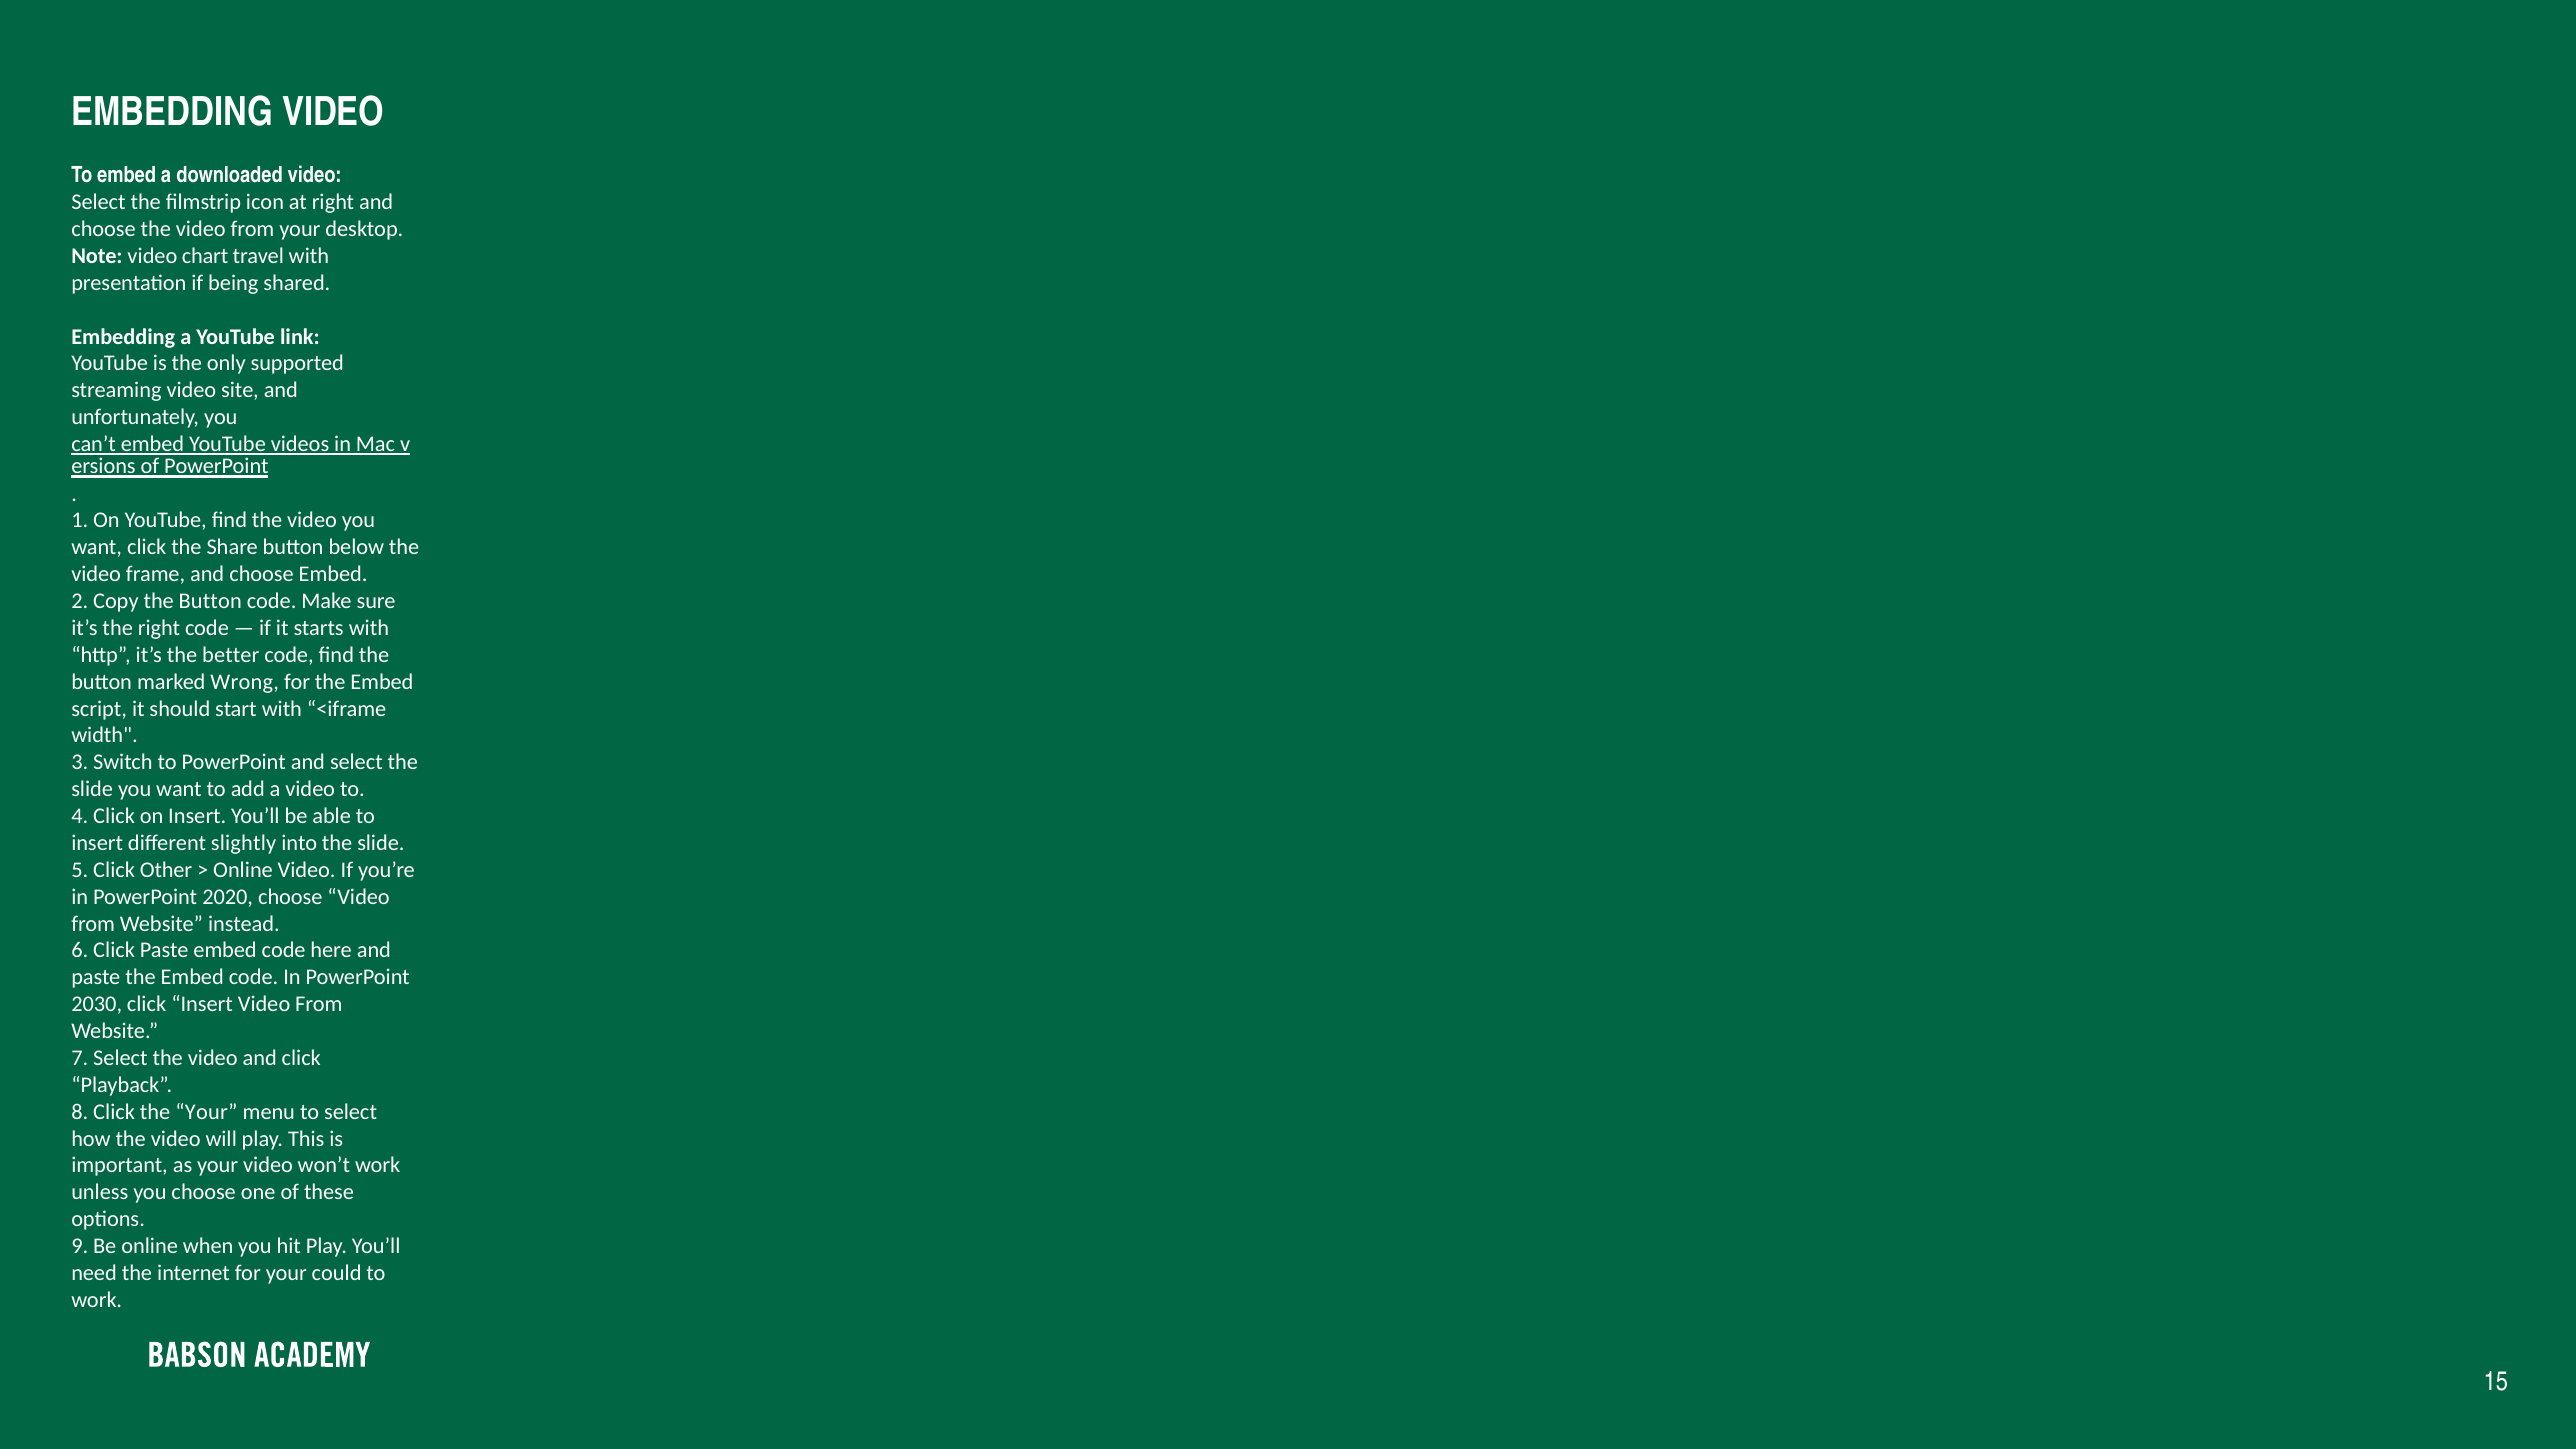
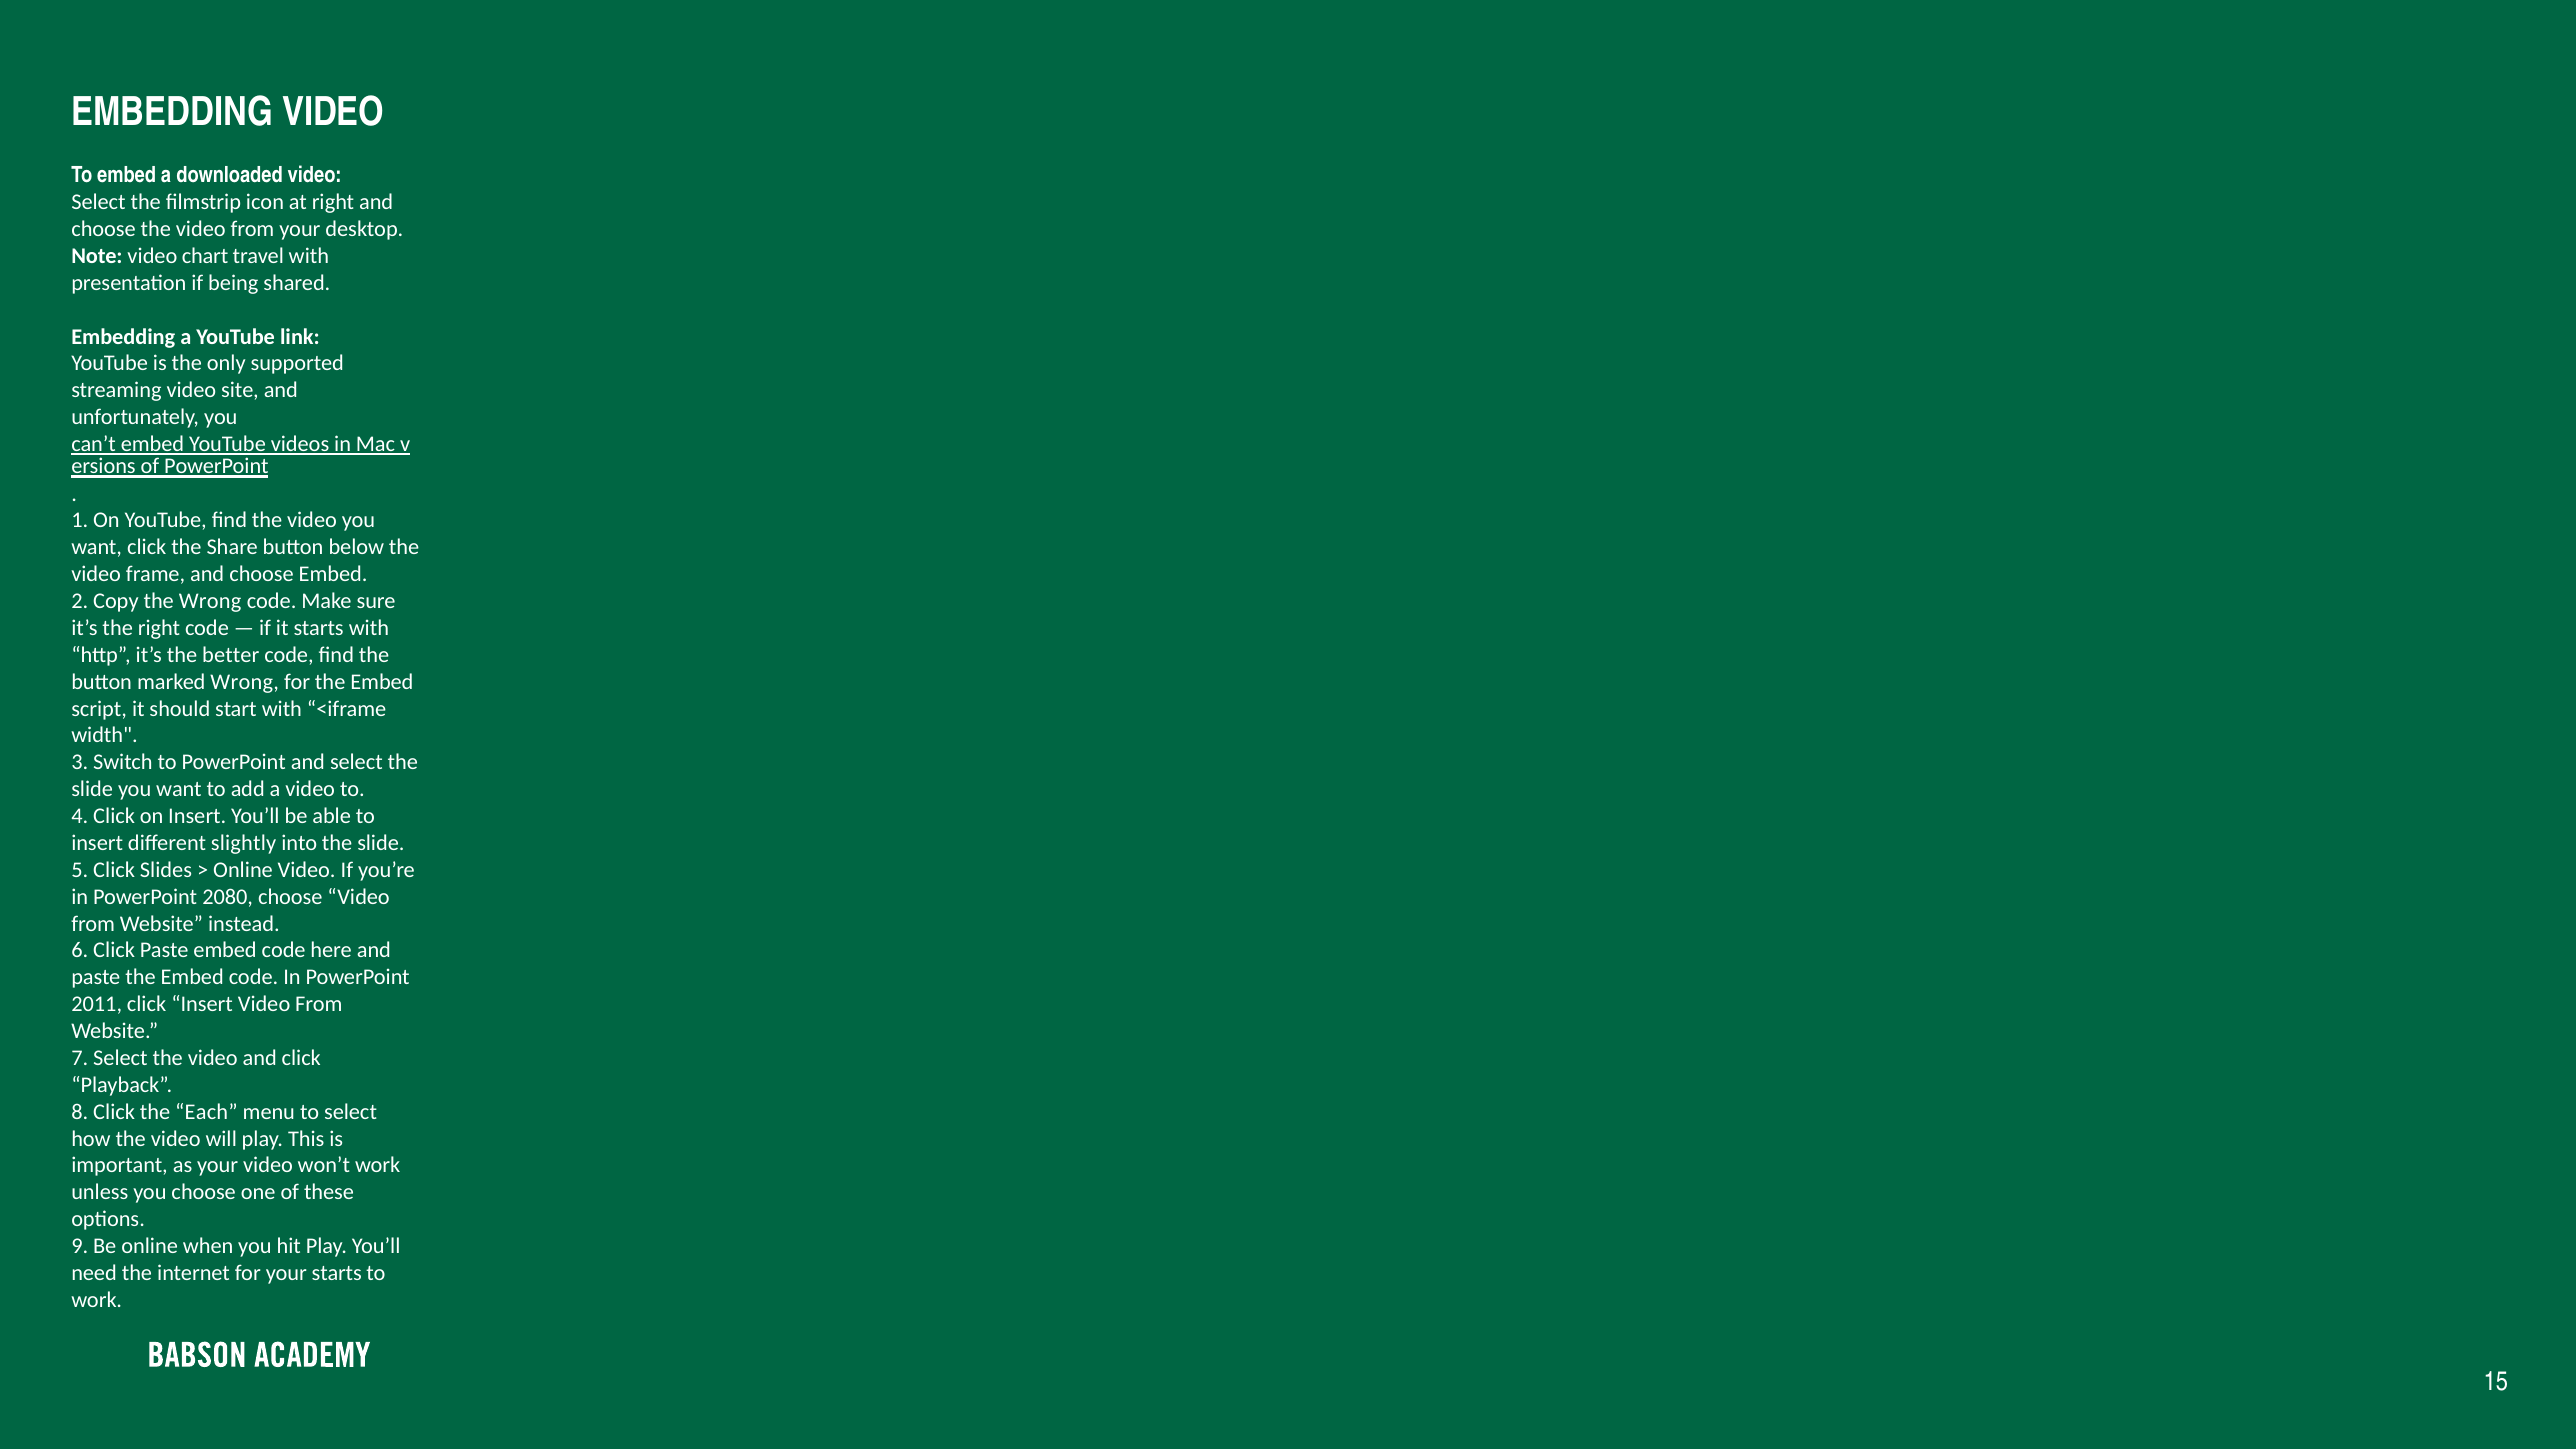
Copy the Button: Button -> Wrong (210, 601)
Other: Other -> Slides (166, 870)
2020: 2020 -> 2080 (228, 897)
2030: 2030 -> 2011 (97, 1004)
the Your: Your -> Each (206, 1112)
your could: could -> starts (337, 1273)
